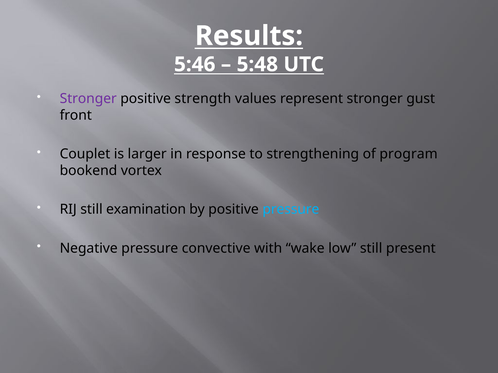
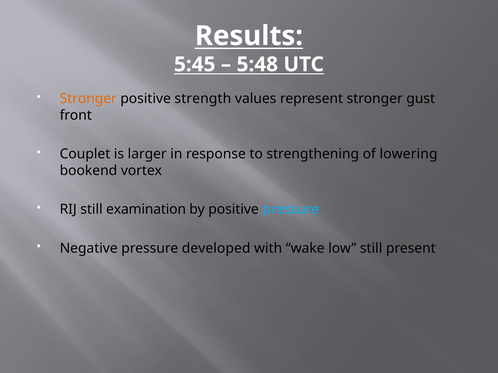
5:46: 5:46 -> 5:45 (195, 64)
Stronger colour: purple -> orange (88, 99)
program: program -> lowering (409, 154)
convective: convective -> developed (216, 248)
